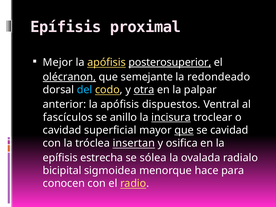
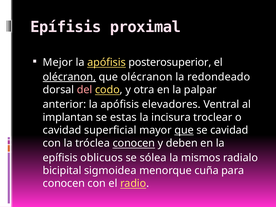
posterosuperior underline: present -> none (170, 62)
que semejante: semejante -> olécranon (147, 77)
del colour: light blue -> pink (85, 90)
otra underline: present -> none (144, 90)
dispuestos: dispuestos -> elevadores (171, 104)
fascículos: fascículos -> implantan (68, 117)
anillo: anillo -> estas (123, 117)
incisura underline: present -> none (171, 117)
tróclea insertan: insertan -> conocen (134, 143)
osifica: osifica -> deben (182, 143)
estrecha: estrecha -> oblicuos (102, 158)
ovalada: ovalada -> mismos (201, 158)
hace: hace -> cuña (207, 171)
